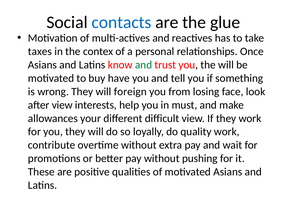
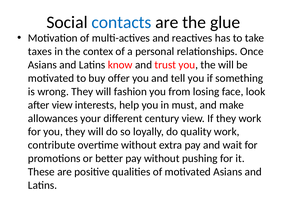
and colour: green -> black (144, 65)
have: have -> offer (119, 78)
foreign: foreign -> fashion (130, 92)
difficult: difficult -> century (162, 118)
